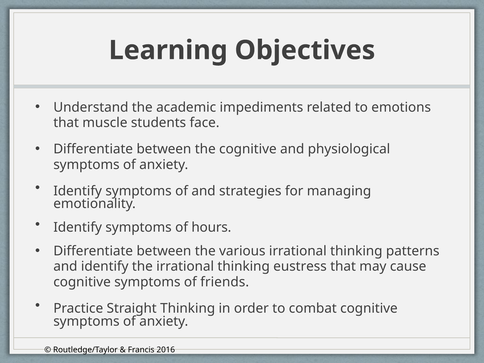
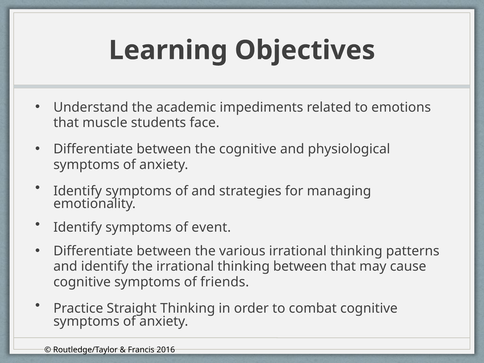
hours: hours -> event (211, 227)
thinking eustress: eustress -> between (300, 267)
